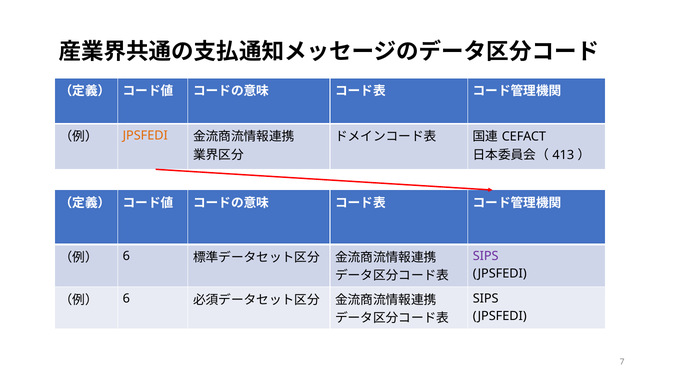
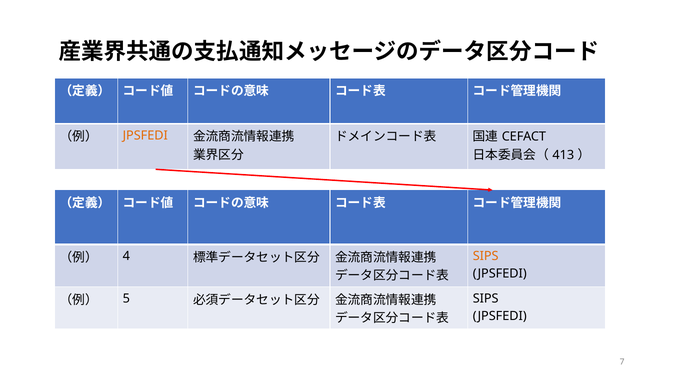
6: 6 -> 4 (126, 256)
SIPS colour: purple -> orange (486, 256)
6: 6 -> 5 (126, 299)
